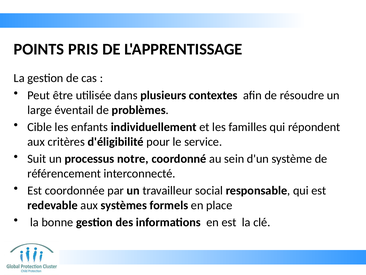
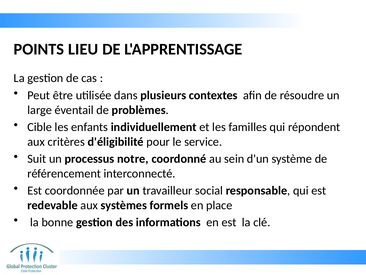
PRIS: PRIS -> LIEU (83, 49)
